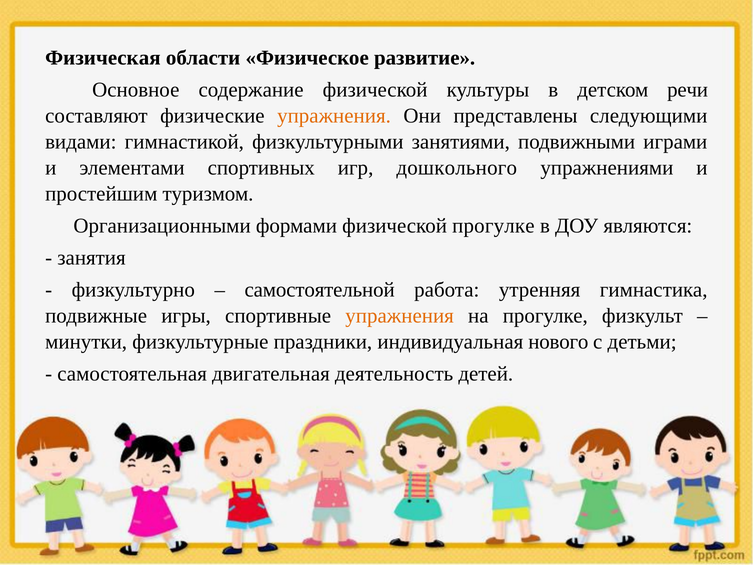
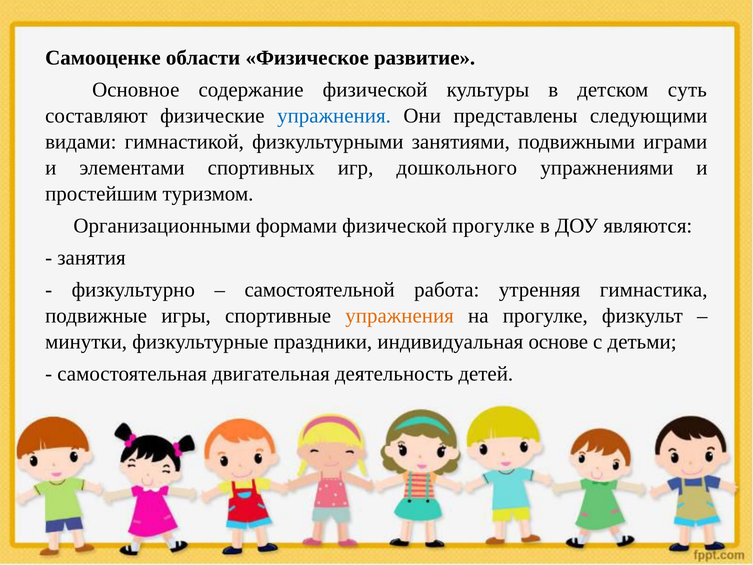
Физическая: Физическая -> Самооценке (103, 58)
речи: речи -> суть (687, 90)
упражнения colour: orange -> blue (334, 116)
нового: нового -> основе (558, 342)
